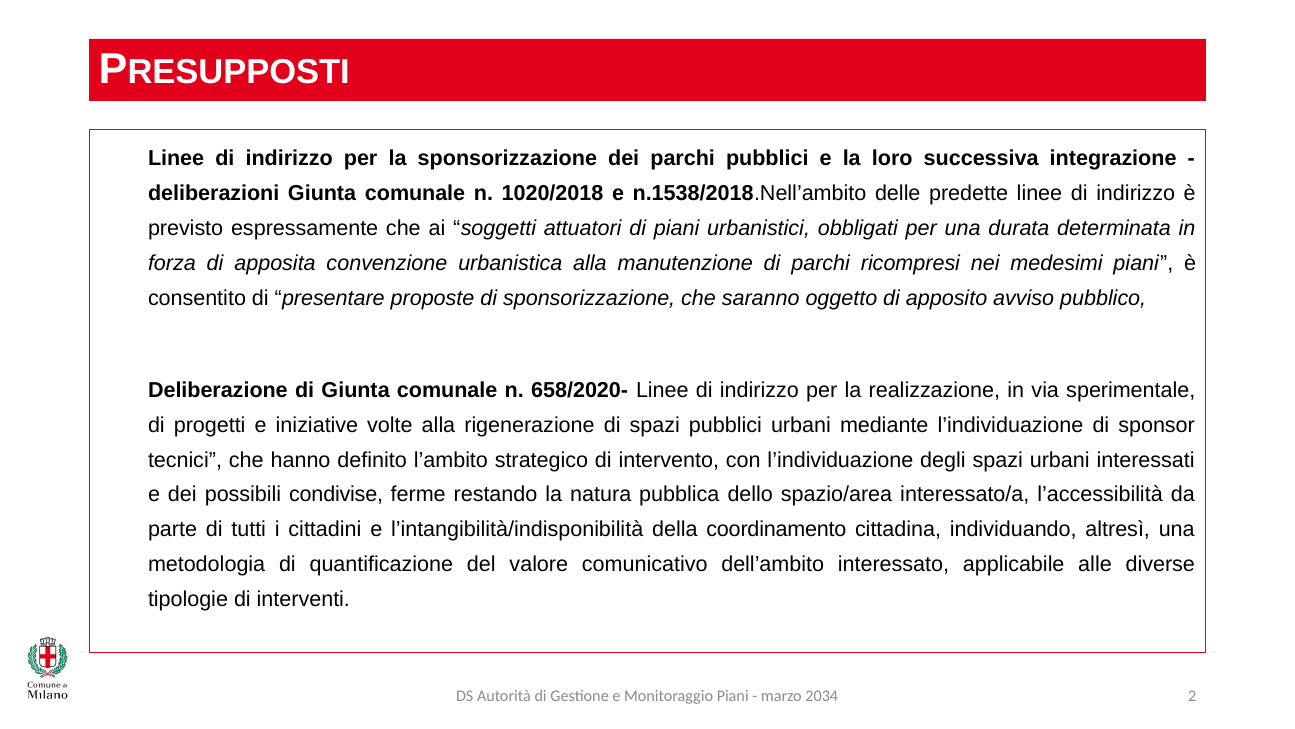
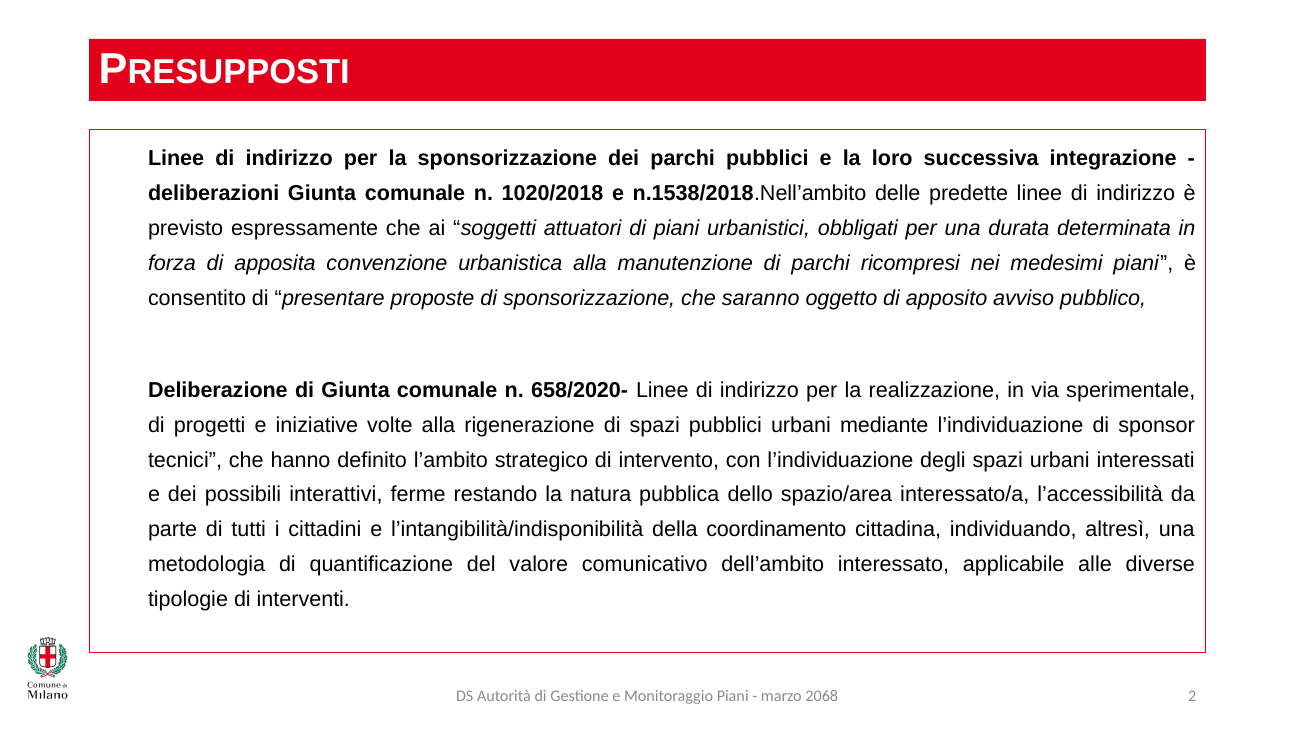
condivise: condivise -> interattivi (336, 494)
2034: 2034 -> 2068 (822, 695)
